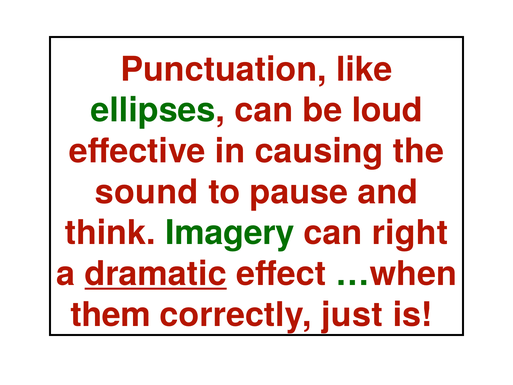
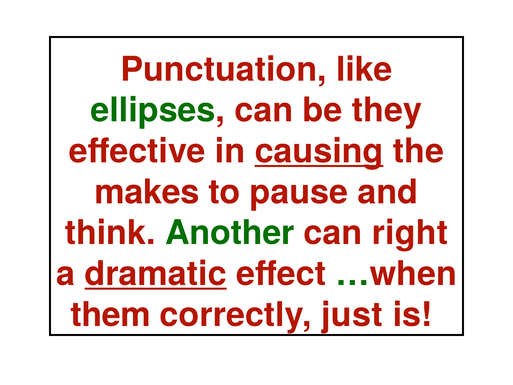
loud: loud -> they (387, 110)
causing underline: none -> present (319, 151)
sound: sound -> makes (147, 192)
Imagery: Imagery -> Another (230, 233)
